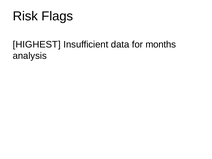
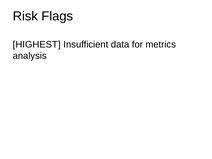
months: months -> metrics (161, 44)
